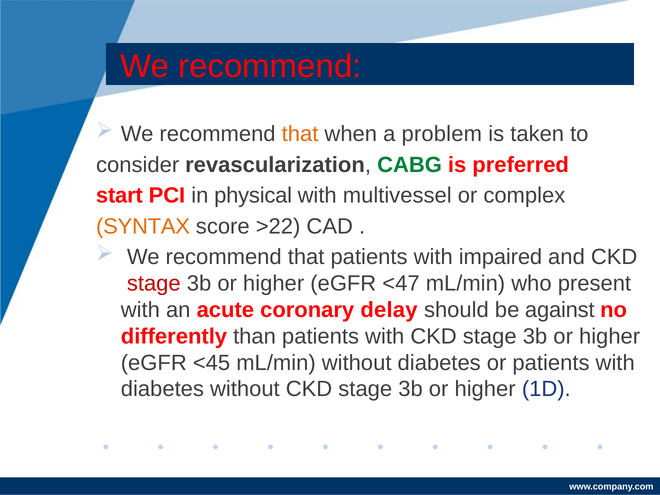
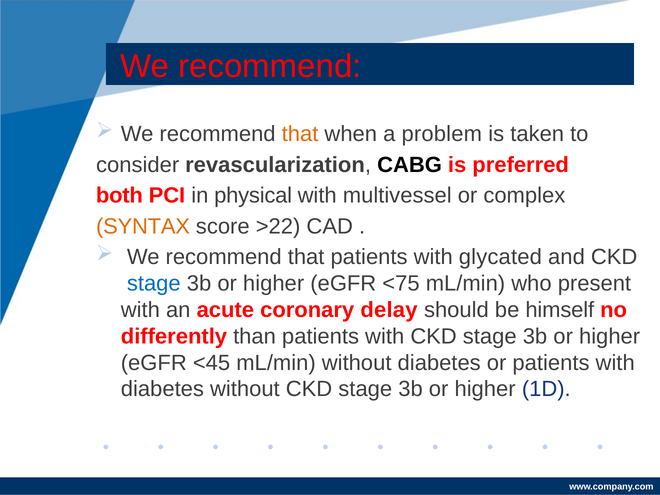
CABG colour: green -> black (409, 165)
start: start -> both (119, 196)
impaired: impaired -> glycated (500, 257)
stage colour: red -> blue (154, 284)
<47: <47 -> <75 (401, 284)
against: against -> himself (560, 310)
